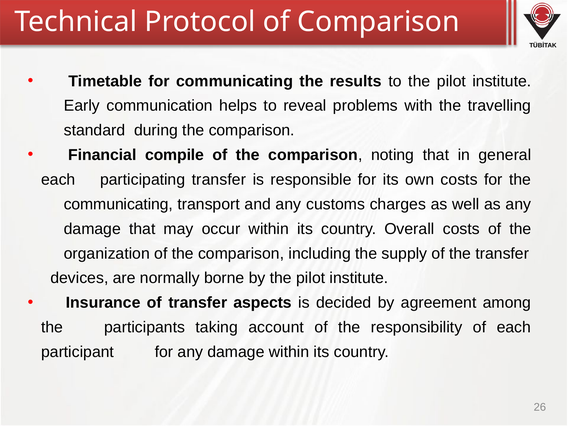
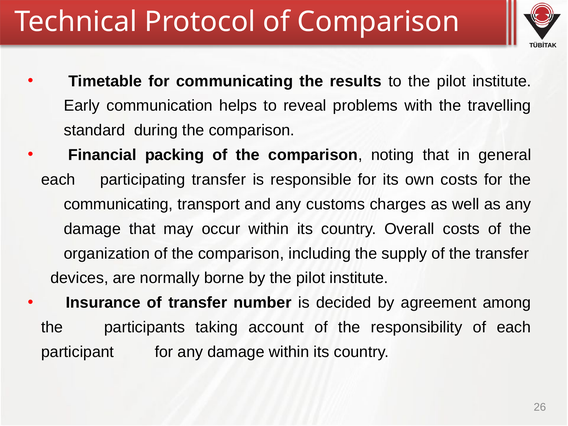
compile: compile -> packing (175, 155)
aspects: aspects -> number (263, 303)
